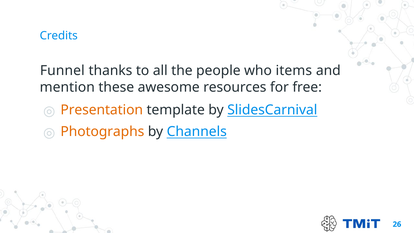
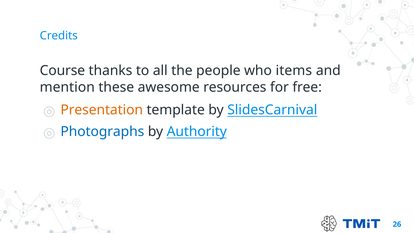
Funnel: Funnel -> Course (62, 71)
Photographs colour: orange -> blue (102, 132)
Channels: Channels -> Authority (197, 132)
